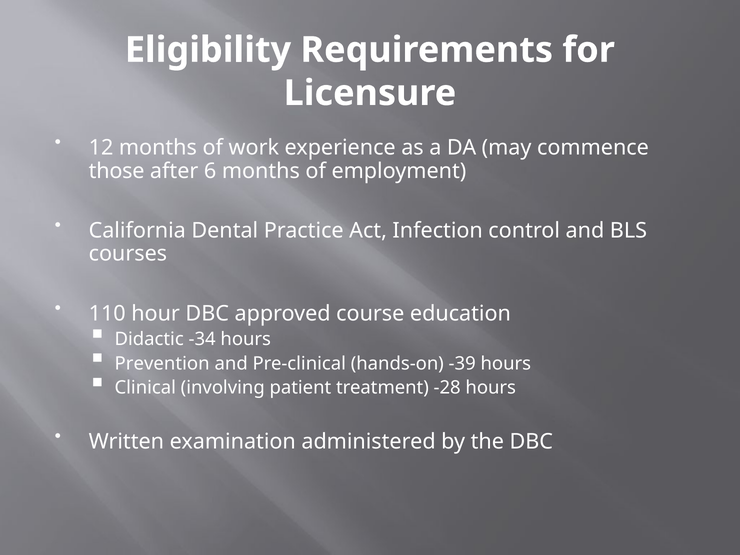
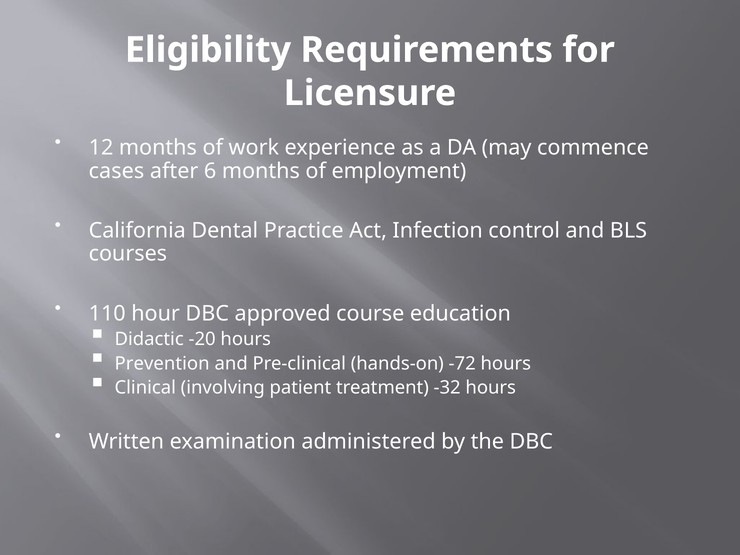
those: those -> cases (116, 171)
-34: -34 -> -20 (202, 339)
-39: -39 -> -72 (462, 363)
-28: -28 -> -32 (447, 388)
